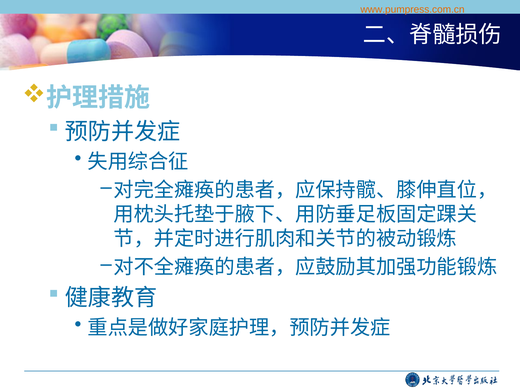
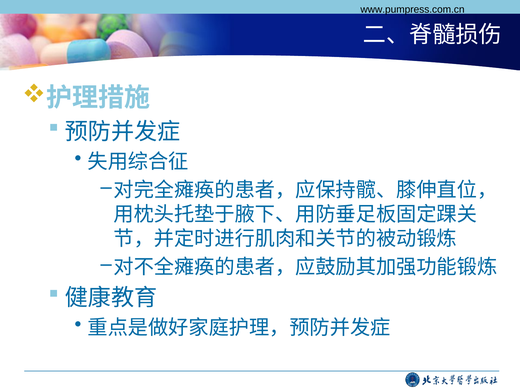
www.pumpress.com.cn colour: orange -> black (413, 9)
